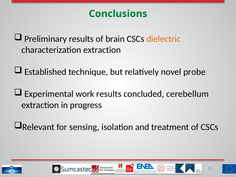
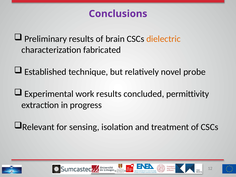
Conclusions colour: green -> purple (118, 14)
characterization extraction: extraction -> fabricated (102, 50)
cerebellum: cerebellum -> permittivity (188, 94)
